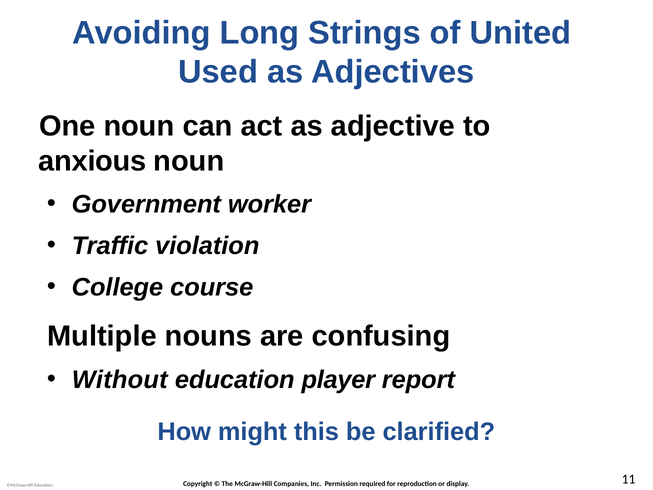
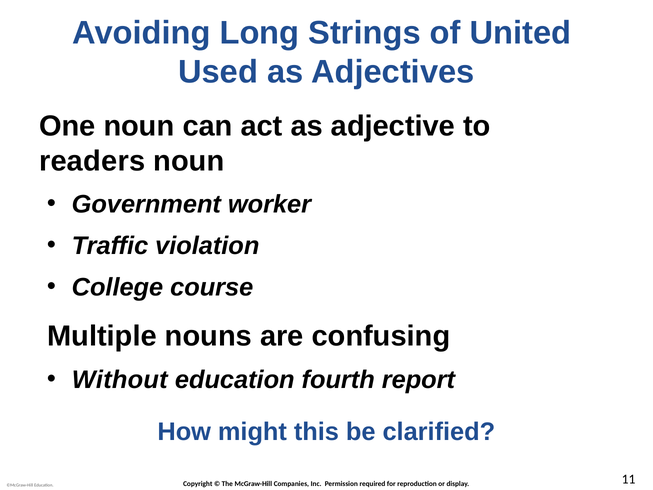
anxious: anxious -> readers (92, 161)
player: player -> fourth (338, 380)
